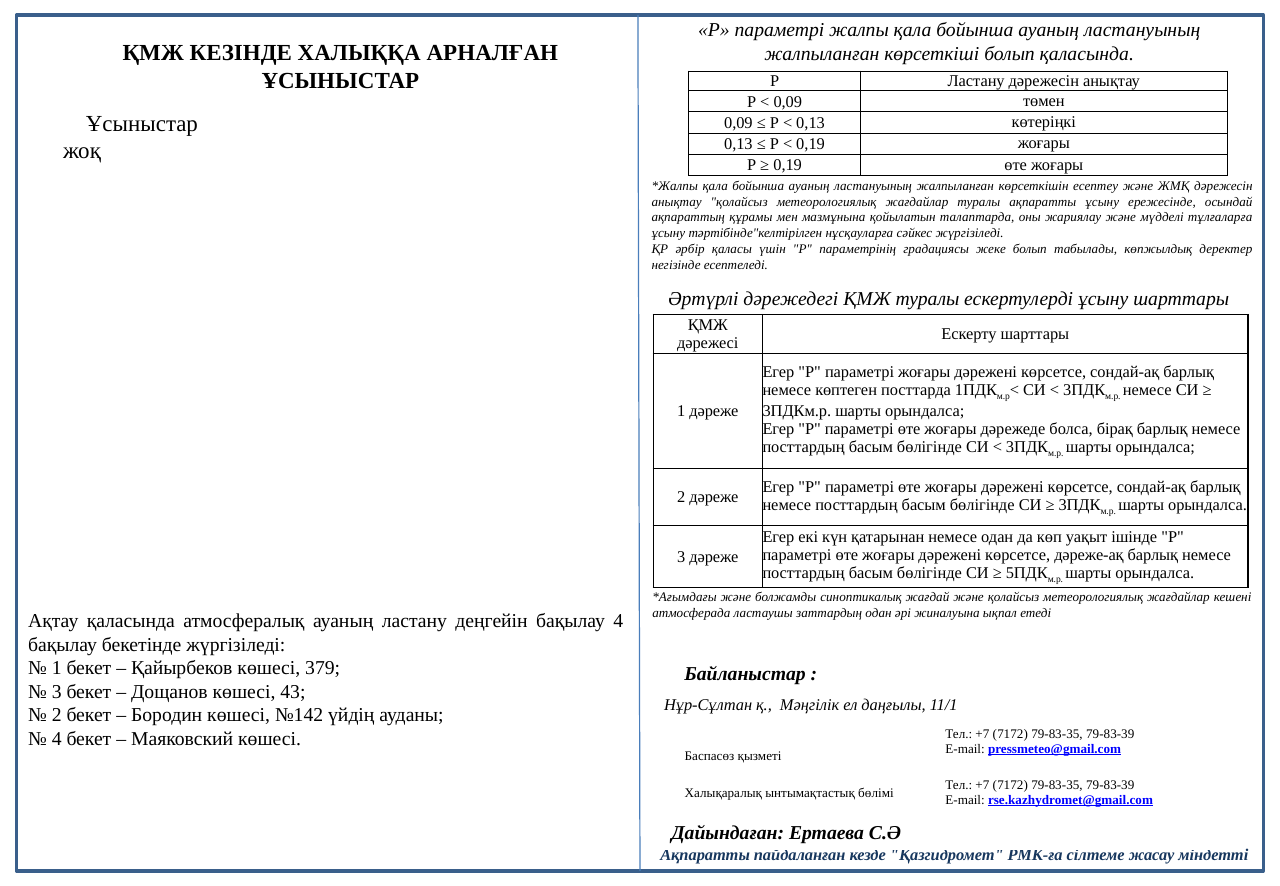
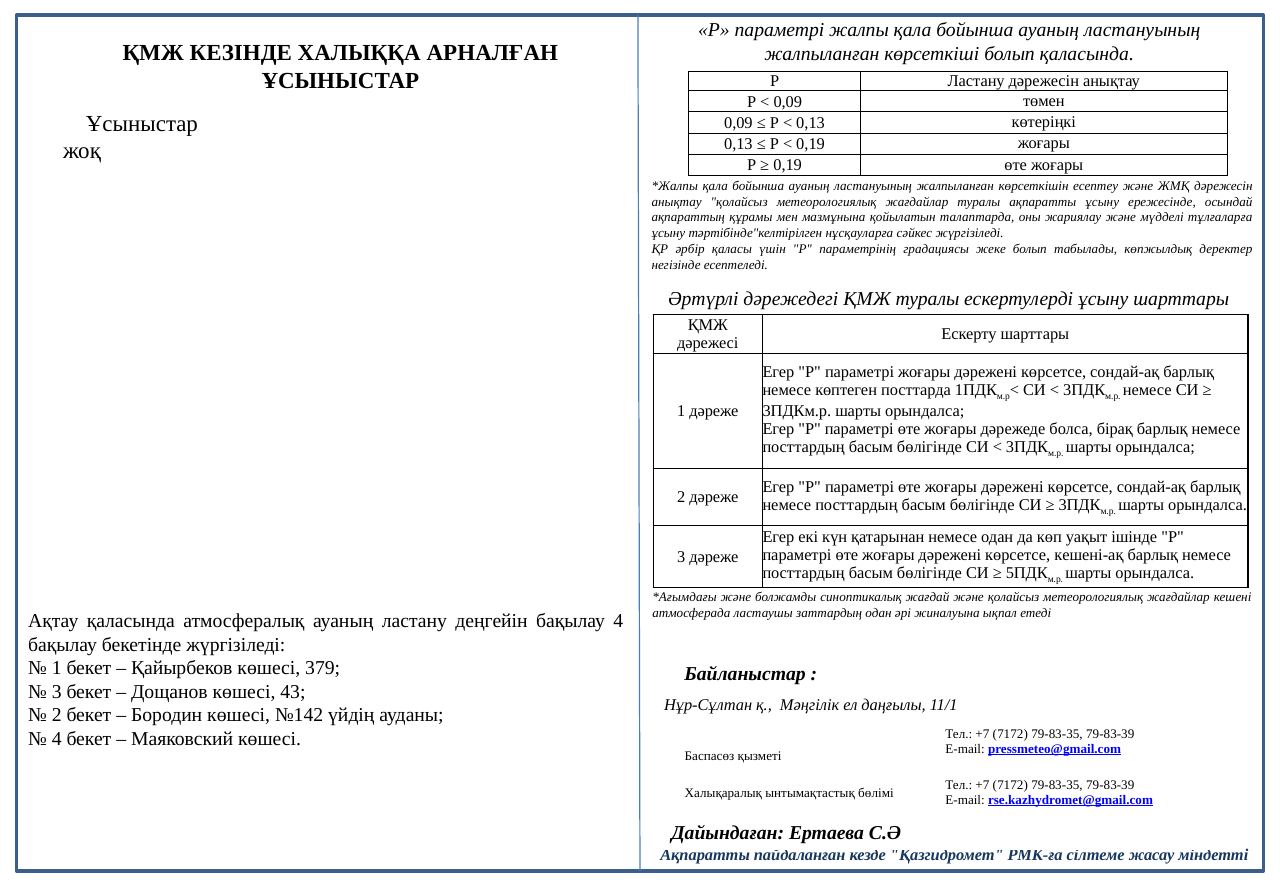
дәреже-ақ: дәреже-ақ -> кешені-ақ (1089, 555)
